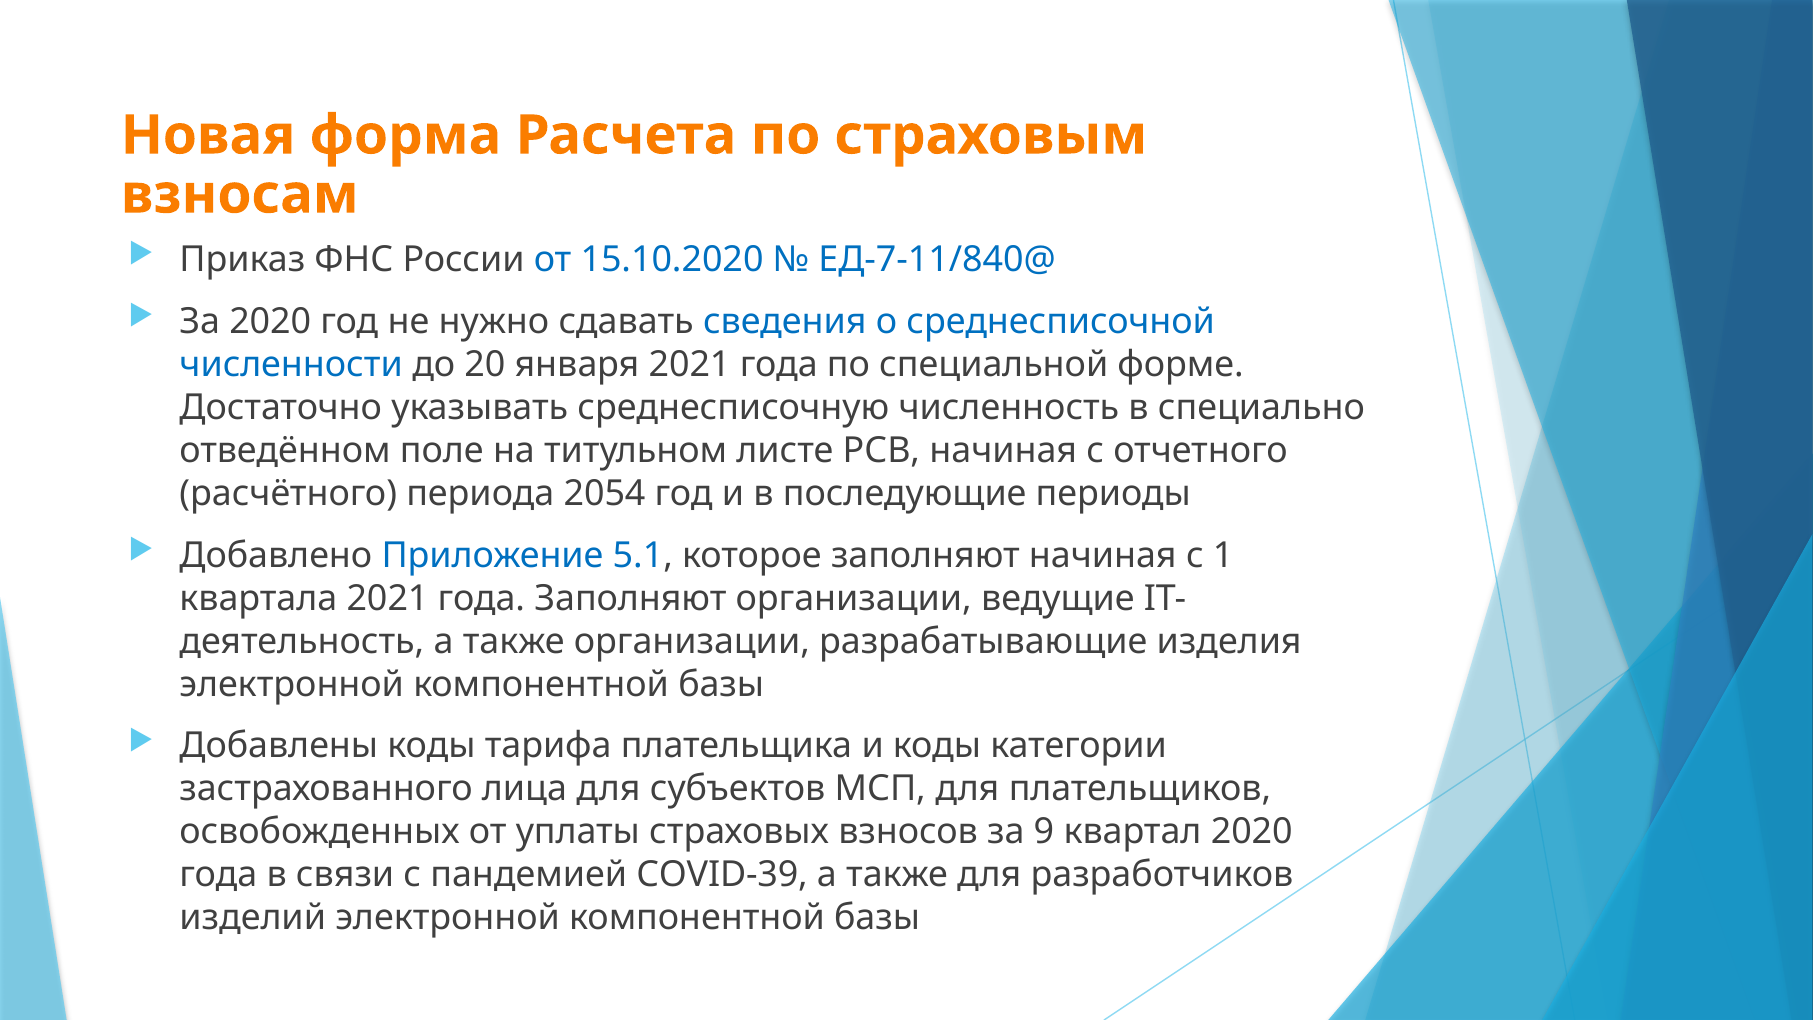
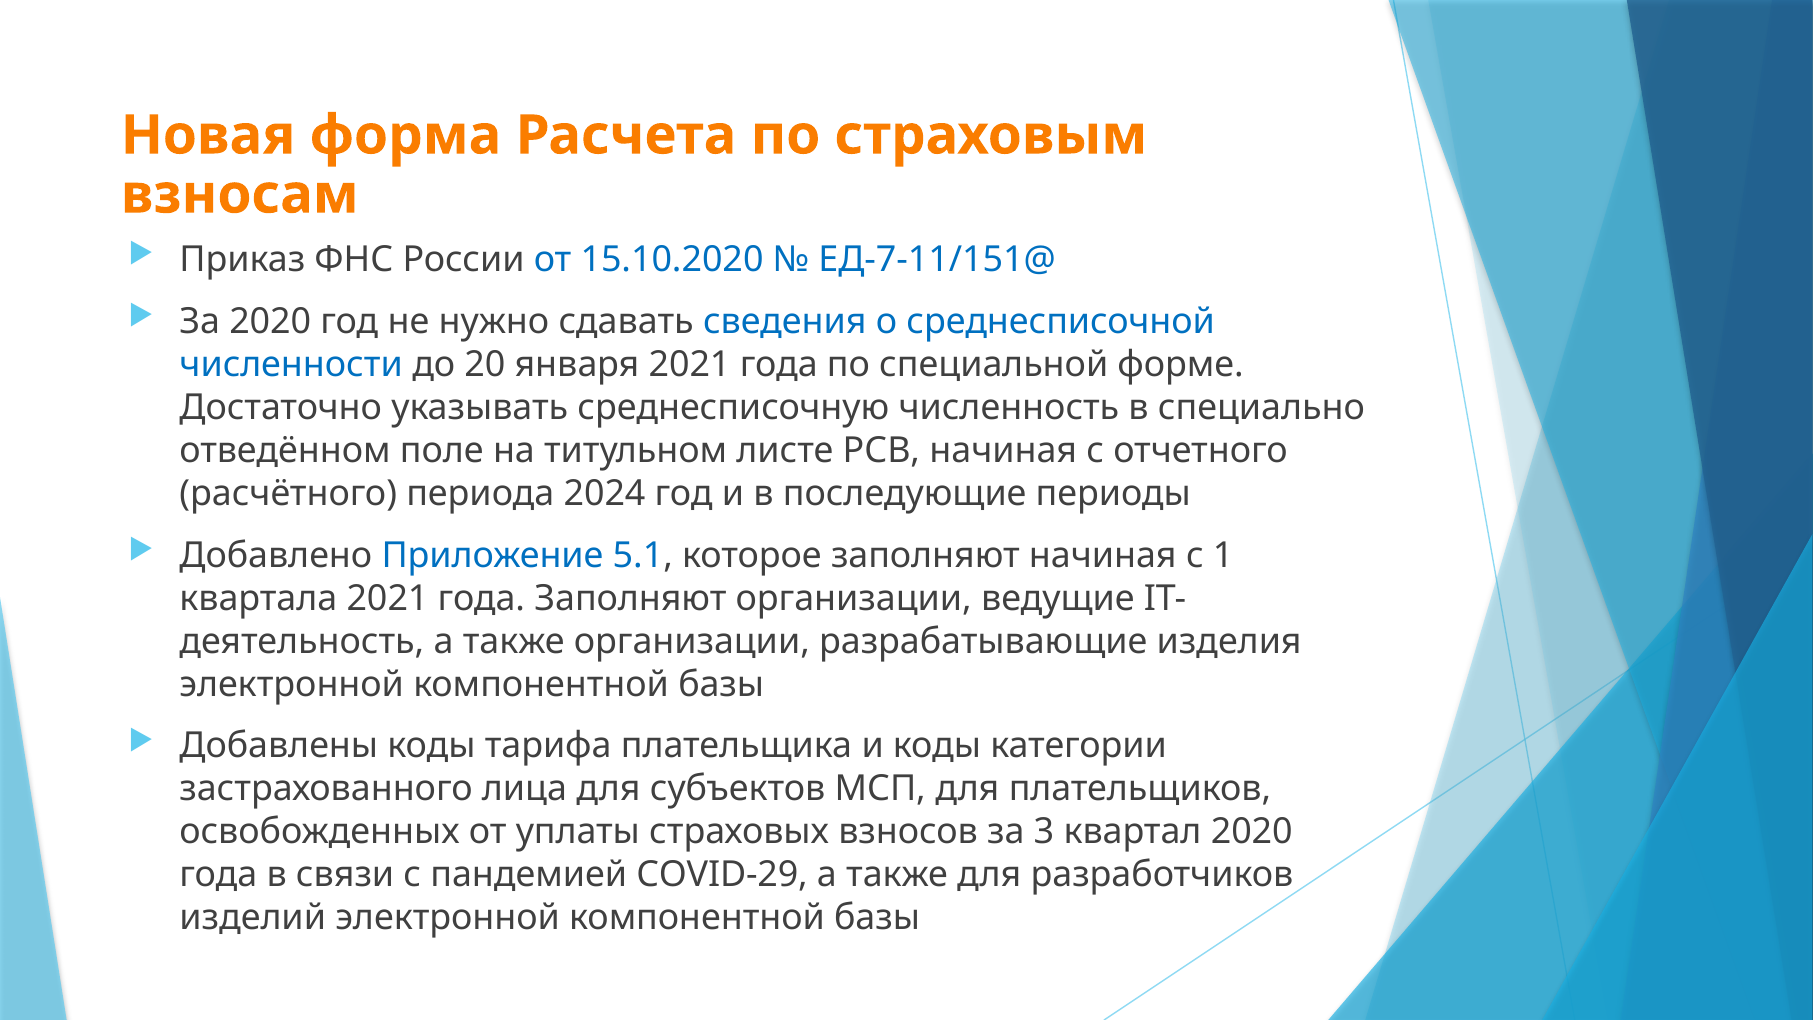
ЕД-7-11/840@: ЕД-7-11/840@ -> ЕД-7-11/151@ (937, 259)
2054: 2054 -> 2024 (605, 493)
9: 9 -> 3 (1044, 832)
COVID-39: COVID-39 -> COVID-29 (722, 875)
